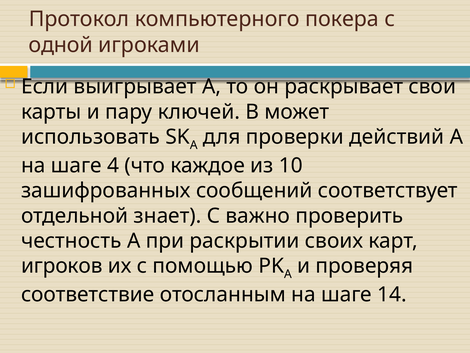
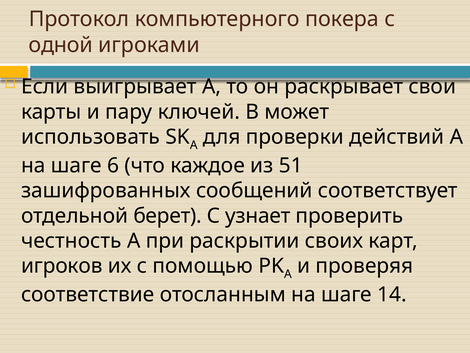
4: 4 -> 6 (113, 165)
10: 10 -> 51 (291, 165)
знает: знает -> берет (168, 215)
важно: важно -> узнает (258, 215)
